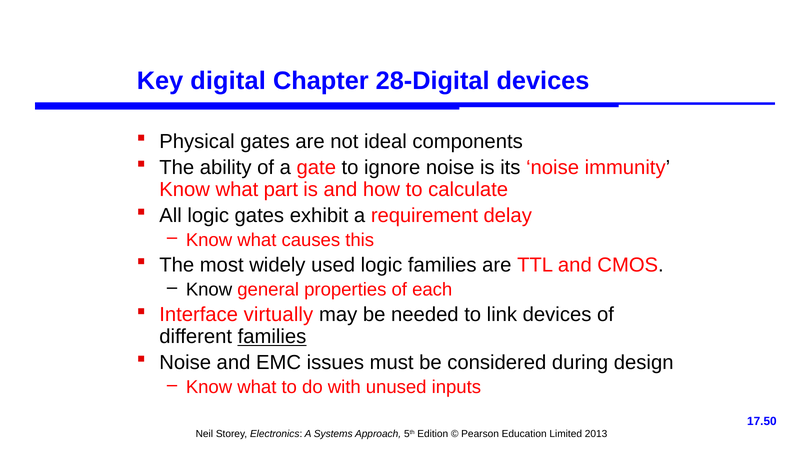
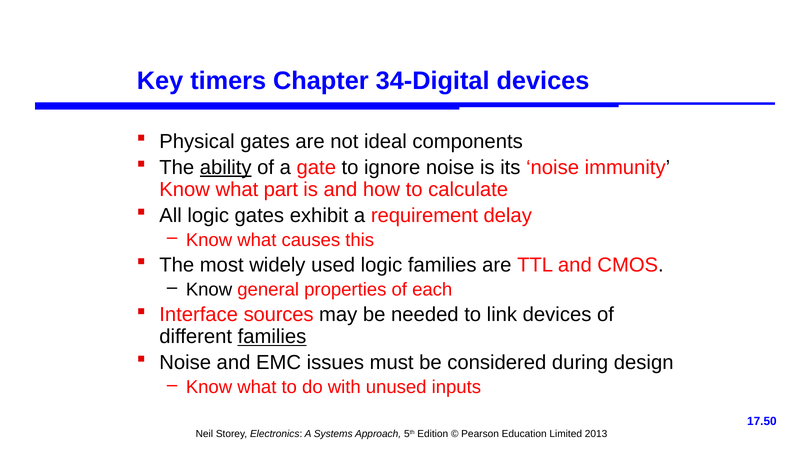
digital: digital -> timers (228, 81)
28-Digital: 28-Digital -> 34-Digital (433, 81)
ability underline: none -> present (226, 167)
virtually: virtually -> sources (279, 315)
